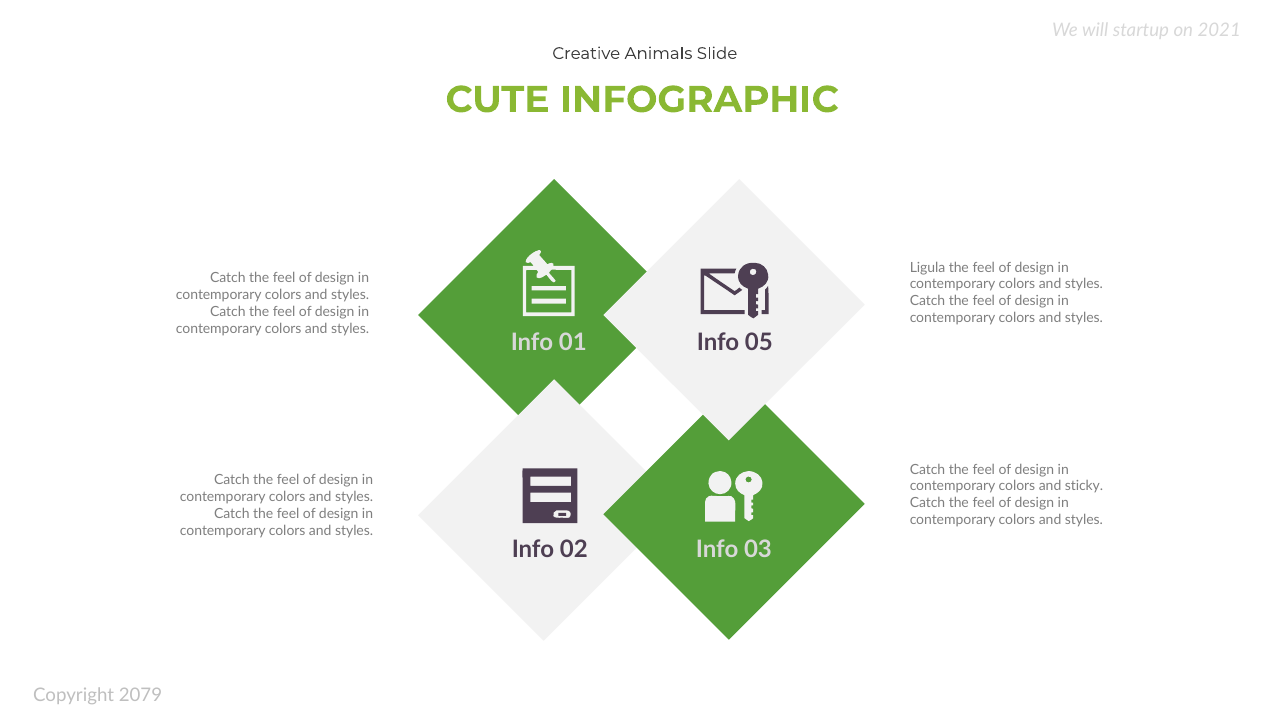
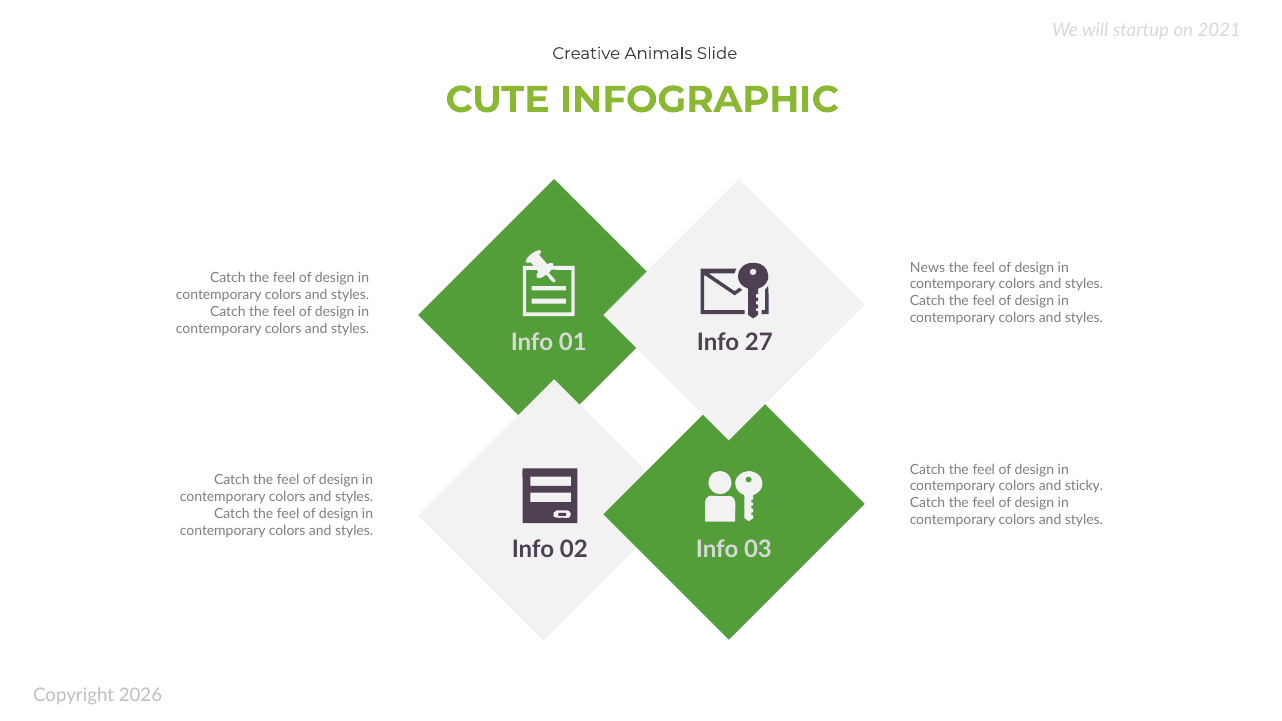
Ligula: Ligula -> News (928, 268)
05: 05 -> 27 (759, 343)
2079: 2079 -> 2026 (140, 696)
